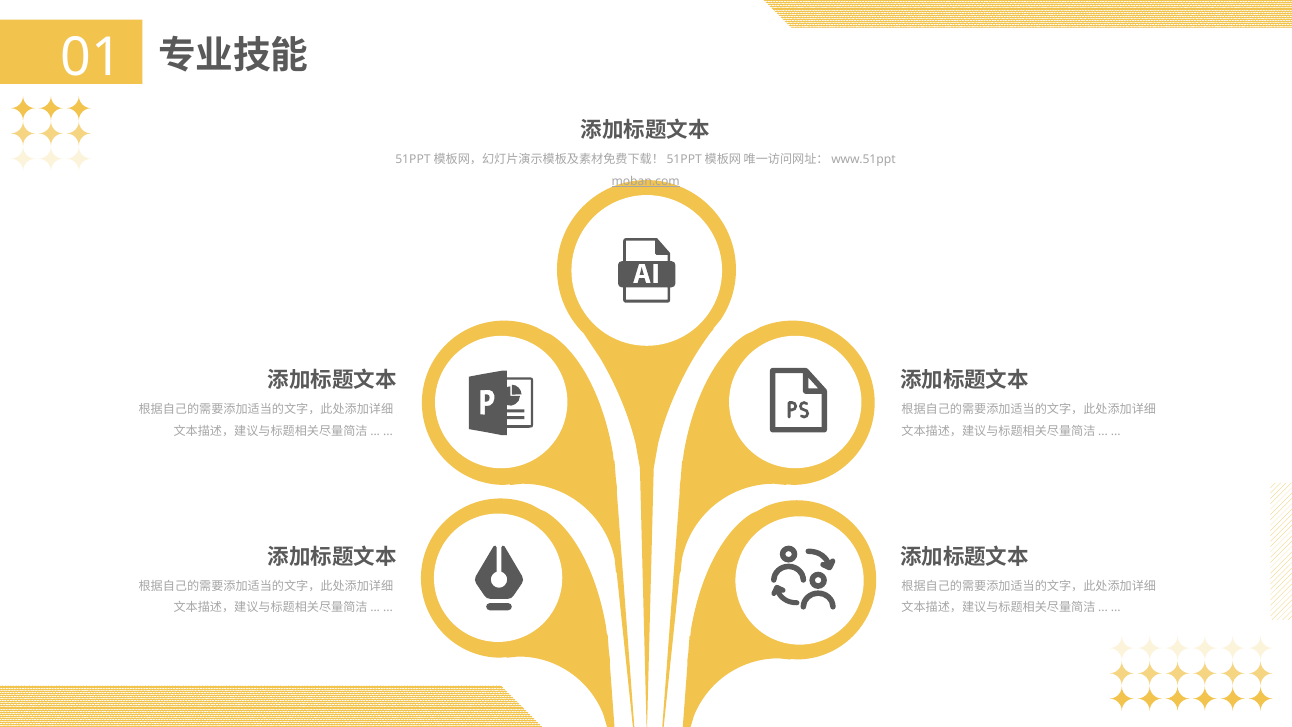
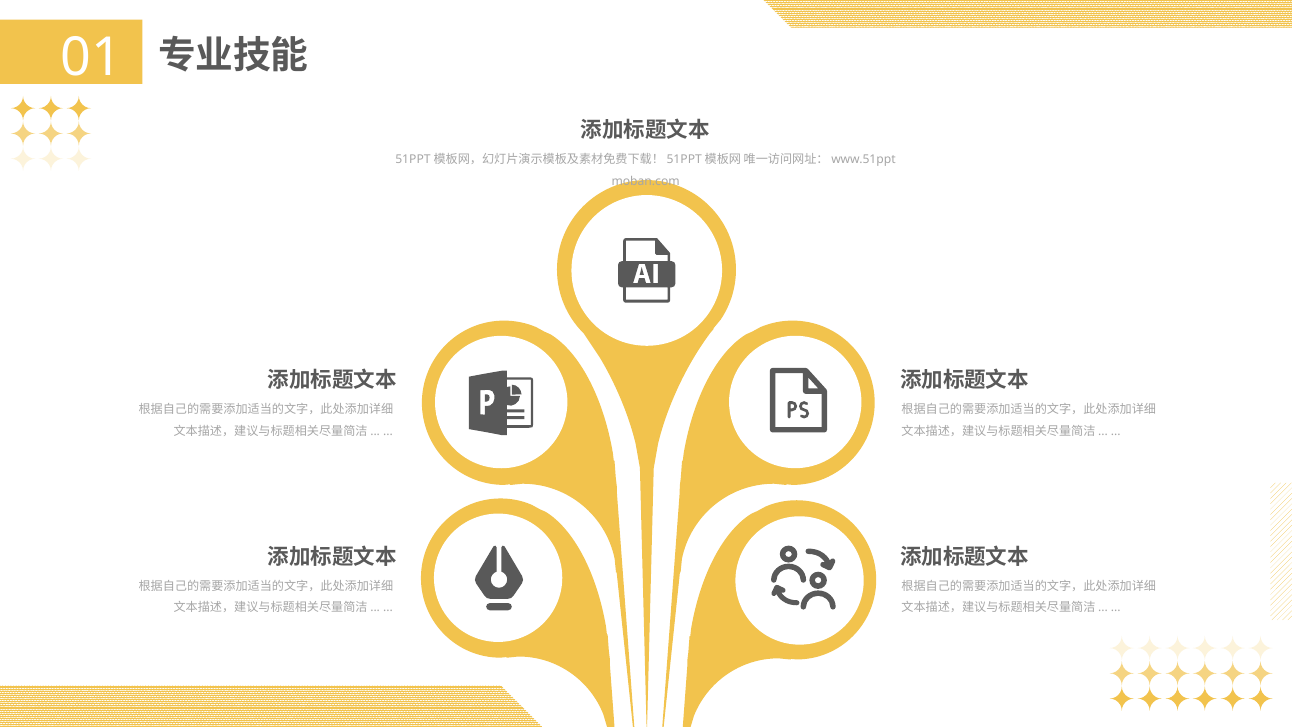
moban.com underline: present -> none (646, 181)
